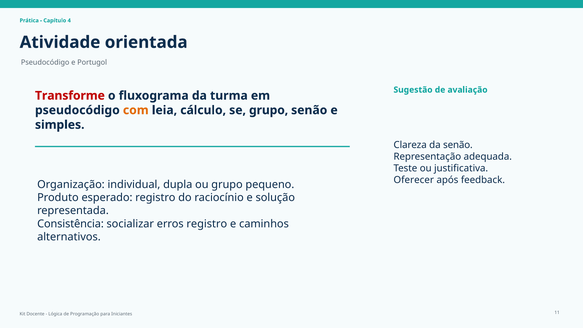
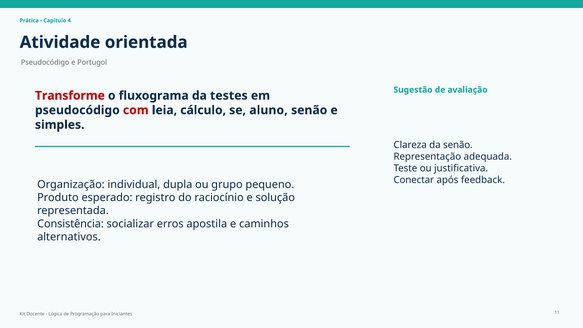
turma: turma -> testes (229, 96)
com colour: orange -> red (136, 110)
se grupo: grupo -> aluno (268, 110)
Oferecer: Oferecer -> Conectar (414, 180)
erros registro: registro -> apostila (207, 224)
